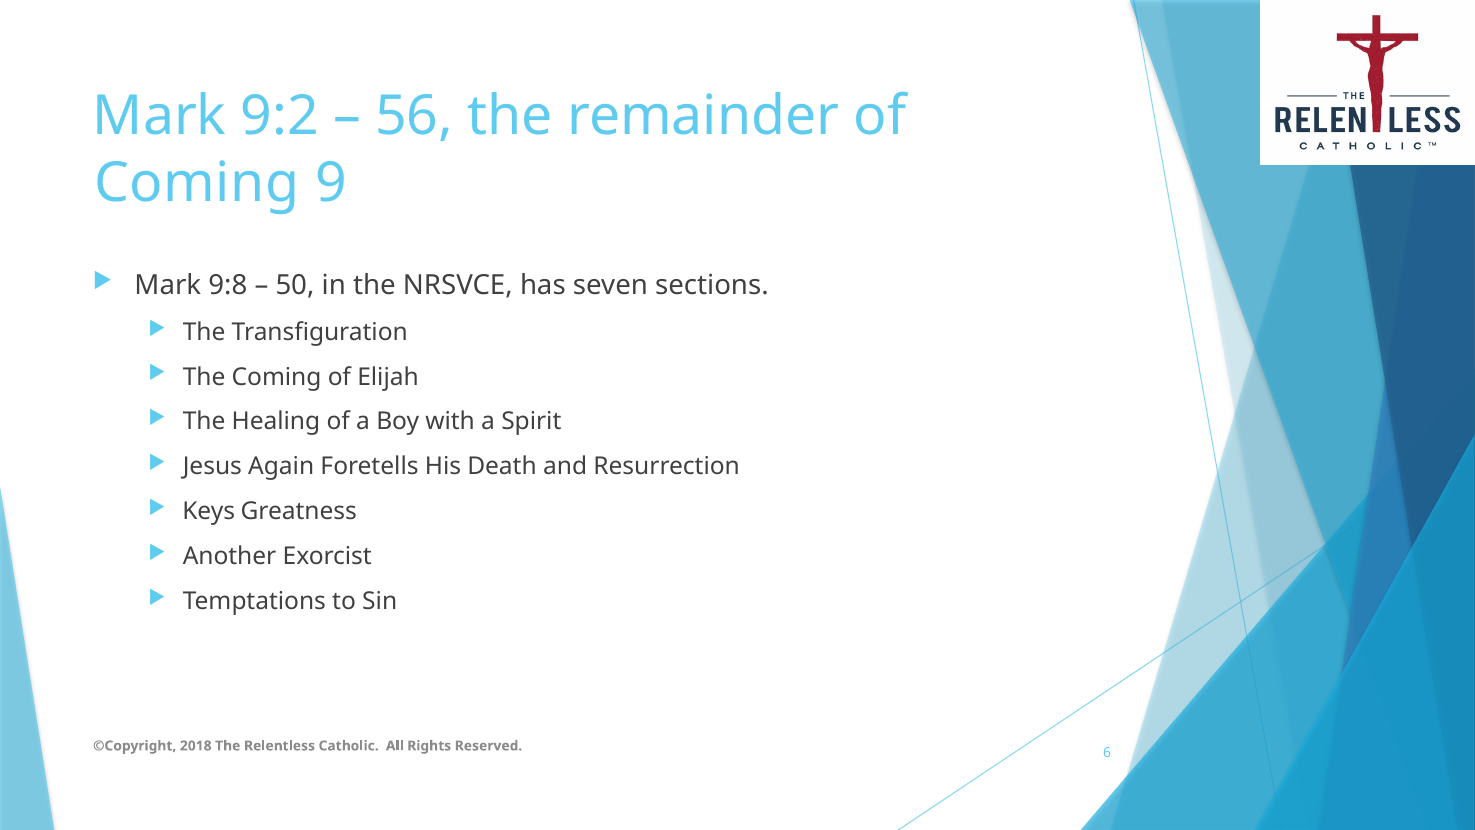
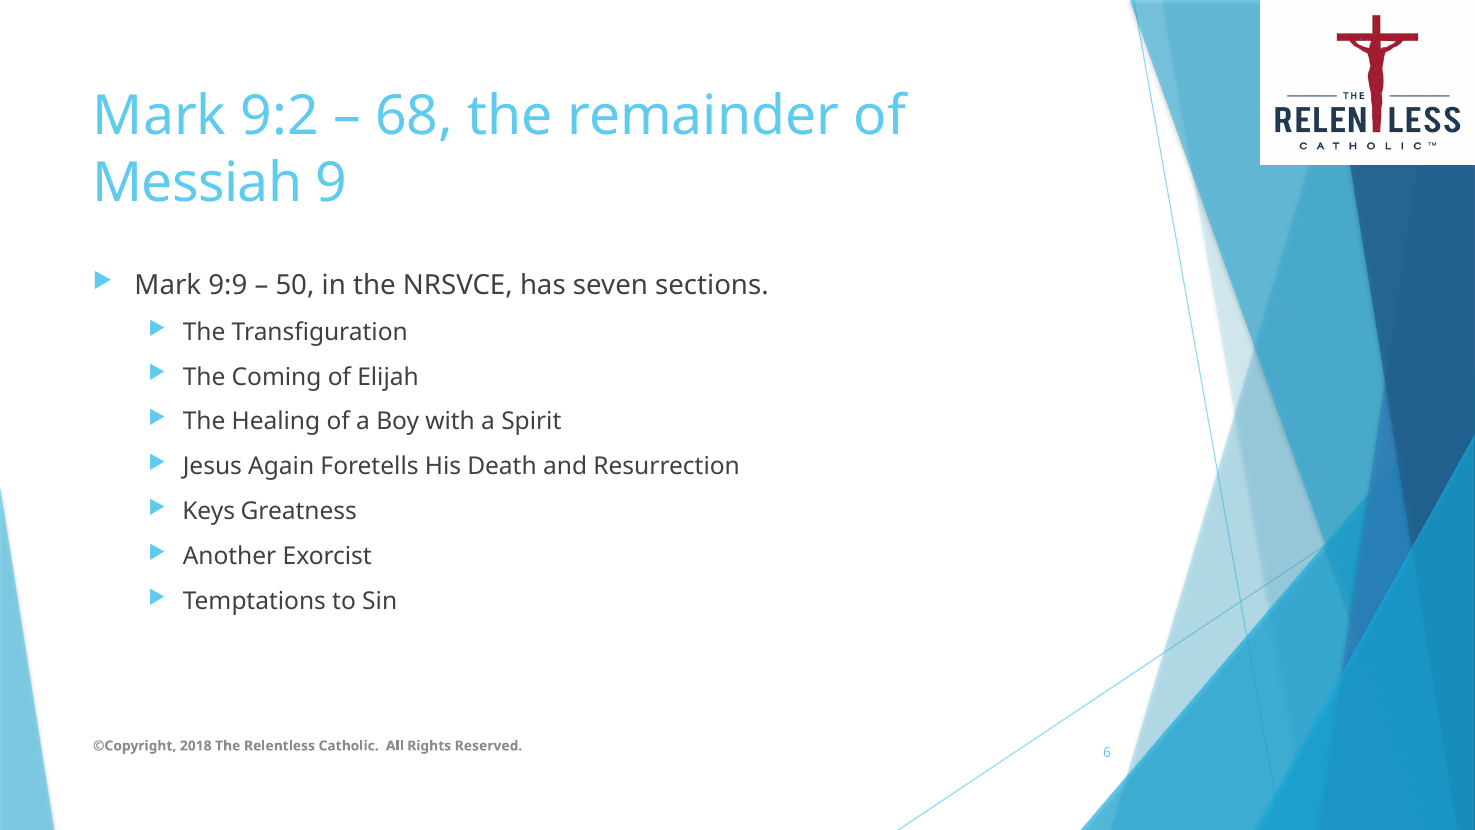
56: 56 -> 68 (414, 116)
Coming: Coming -> Messiah (197, 183)
9:8: 9:8 -> 9:9 (228, 285)
